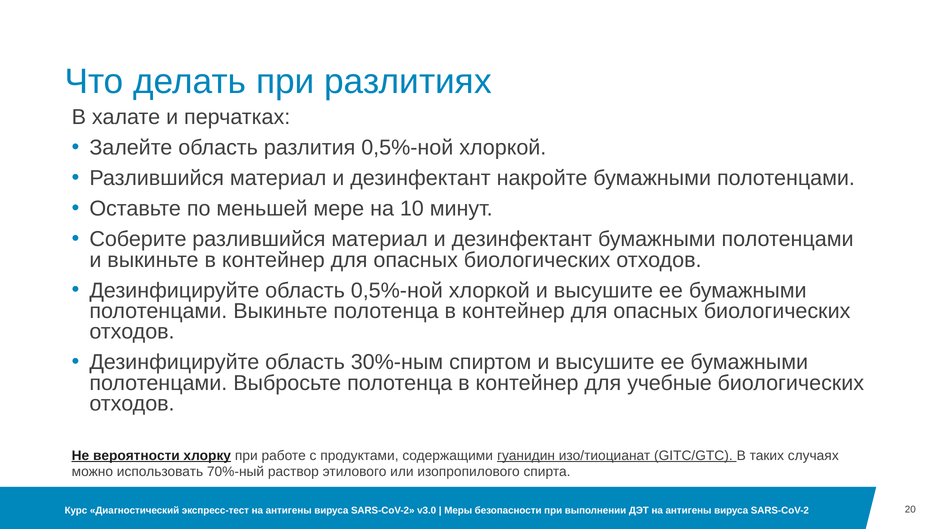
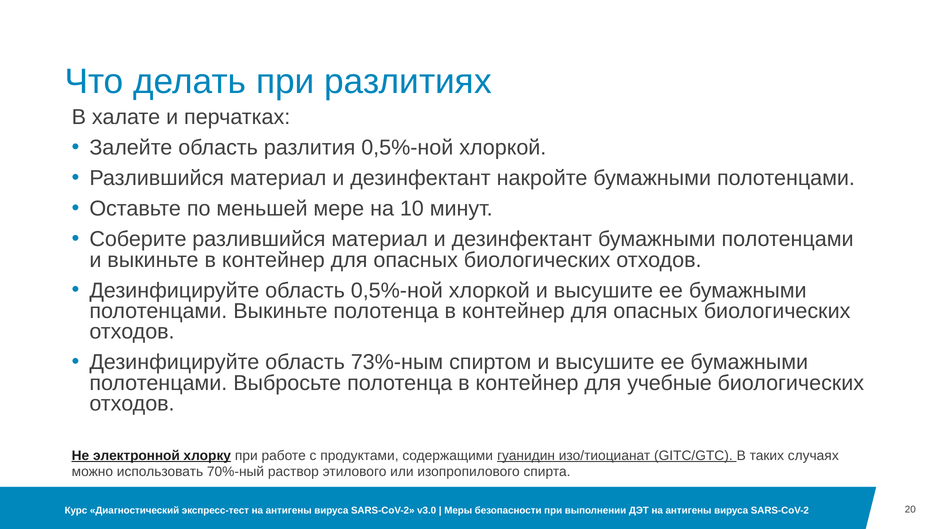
30%-ным: 30%-ным -> 73%-ным (397, 363)
вероятности: вероятности -> электронной (136, 456)
